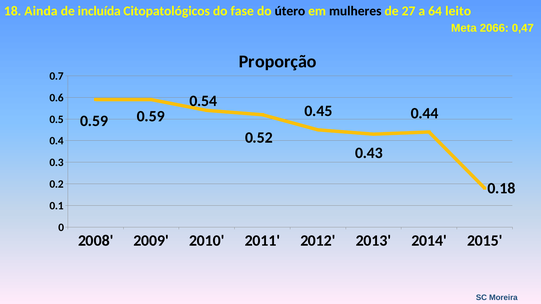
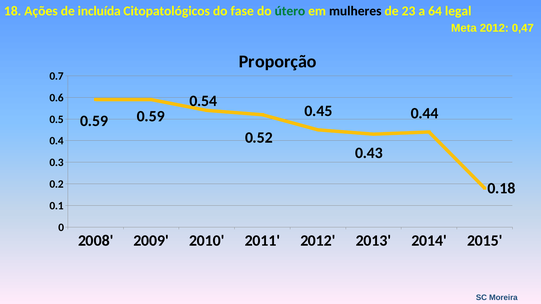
Ainda: Ainda -> Ações (41, 11)
útero colour: black -> green (290, 11)
27: 27 -> 23 (409, 11)
leito: leito -> legal (458, 11)
Meta 2066: 2066 -> 2012 (494, 28)
